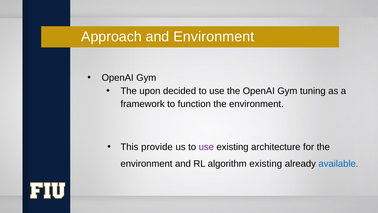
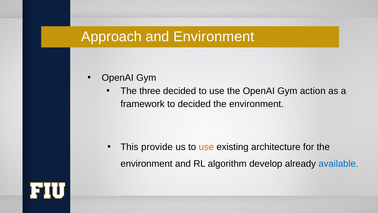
upon: upon -> three (150, 91)
tuning: tuning -> action (313, 91)
to function: function -> decided (194, 104)
use colour: purple -> orange (206, 147)
algorithm existing: existing -> develop (266, 163)
